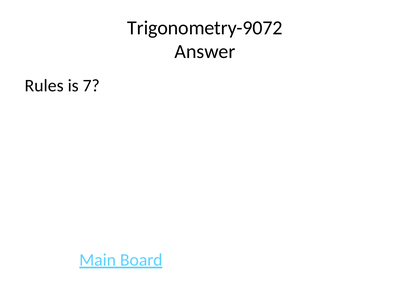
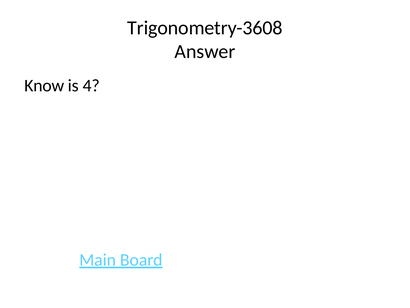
Trigonometry-9072: Trigonometry-9072 -> Trigonometry-3608 (205, 28)
Rules: Rules -> Know (44, 86)
7: 7 -> 4 (91, 86)
